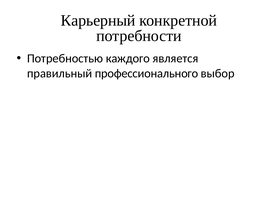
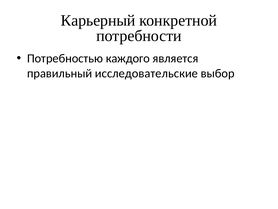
профессионального: профессионального -> исследовательские (146, 73)
